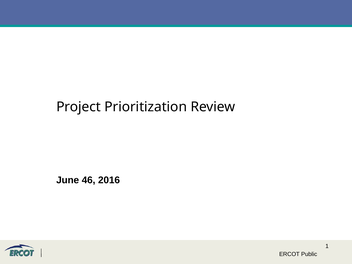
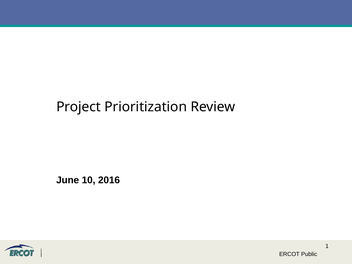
46: 46 -> 10 (89, 180)
